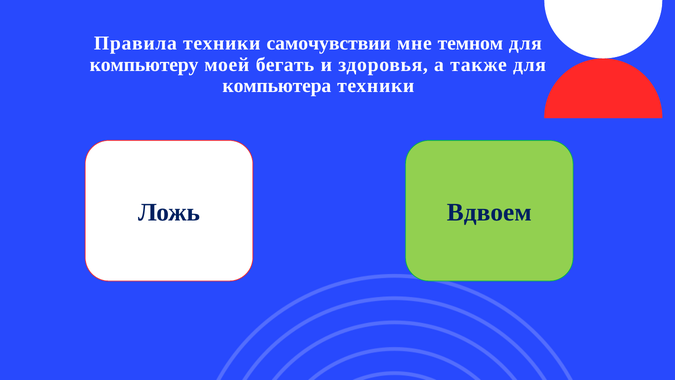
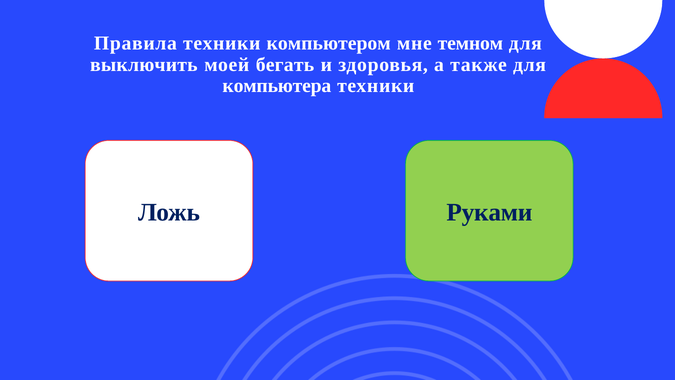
самочувствии: самочувствии -> компьютером (329, 43)
компьютеру: компьютеру -> выключить (144, 65)
Вдвоем: Вдвоем -> Руками (489, 212)
